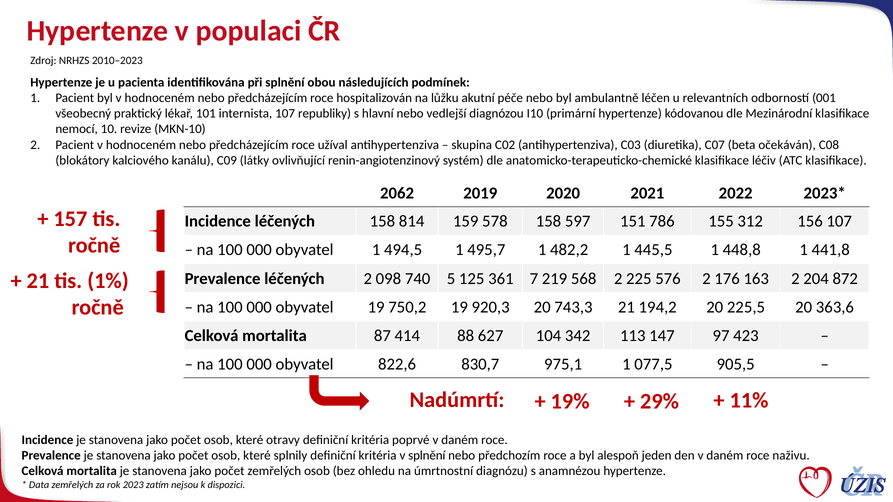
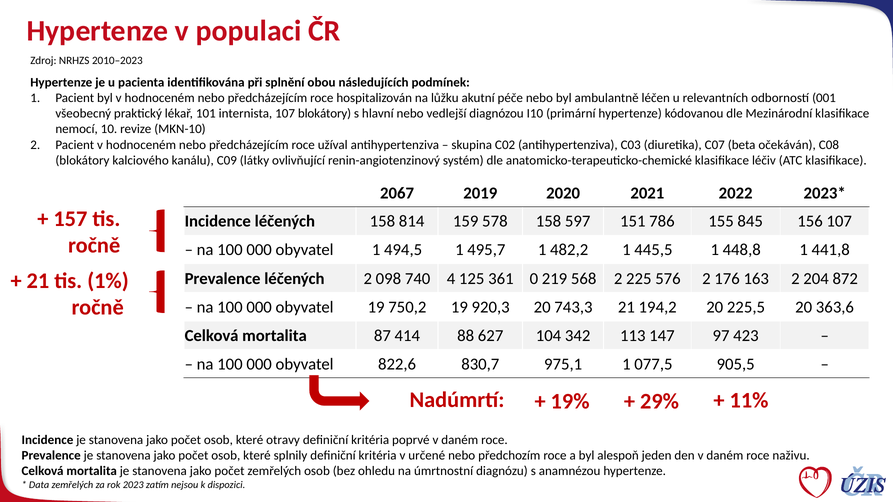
107 republiky: republiky -> blokátory (325, 114)
2062: 2062 -> 2067 (397, 193)
312: 312 -> 845 (750, 222)
5: 5 -> 4 (451, 279)
7: 7 -> 0 (534, 279)
v splnění: splnění -> určené (427, 456)
